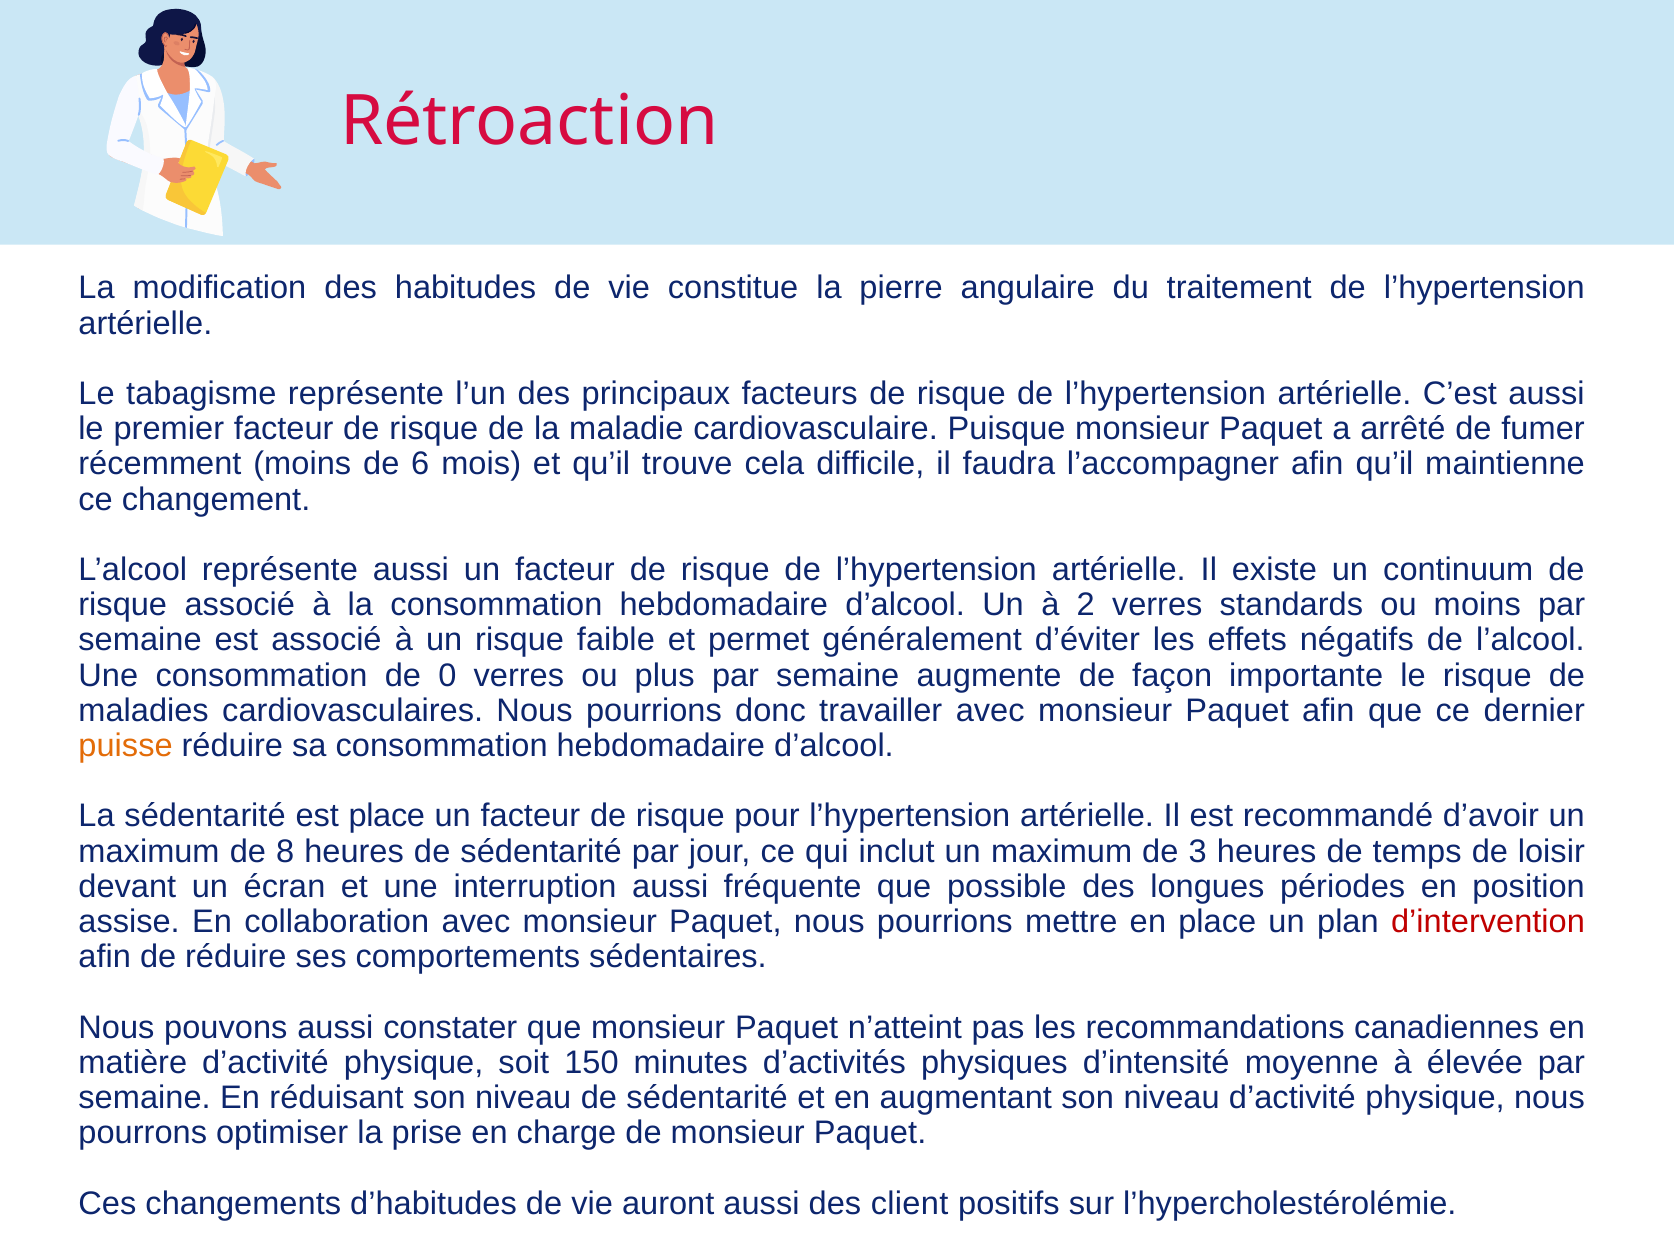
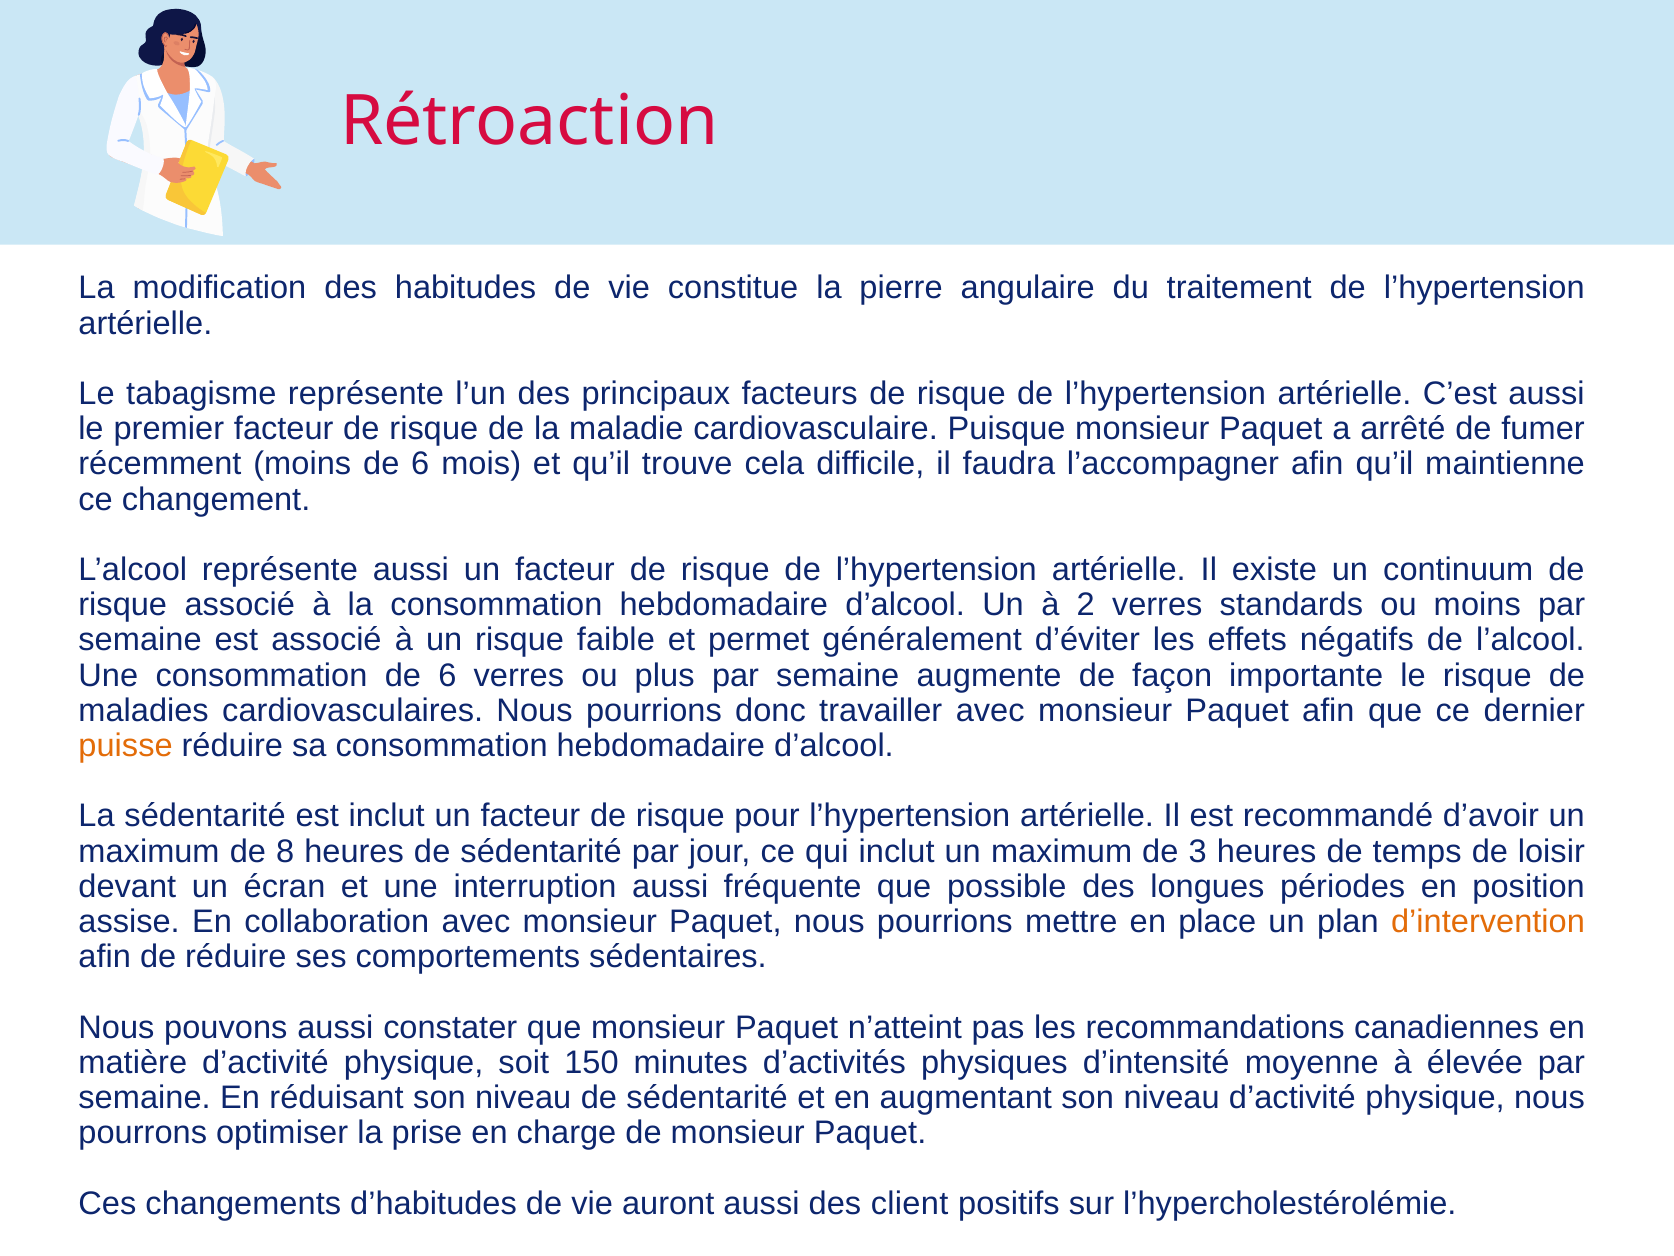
consommation de 0: 0 -> 6 (447, 675)
est place: place -> inclut (387, 816)
d’intervention colour: red -> orange (1488, 921)
